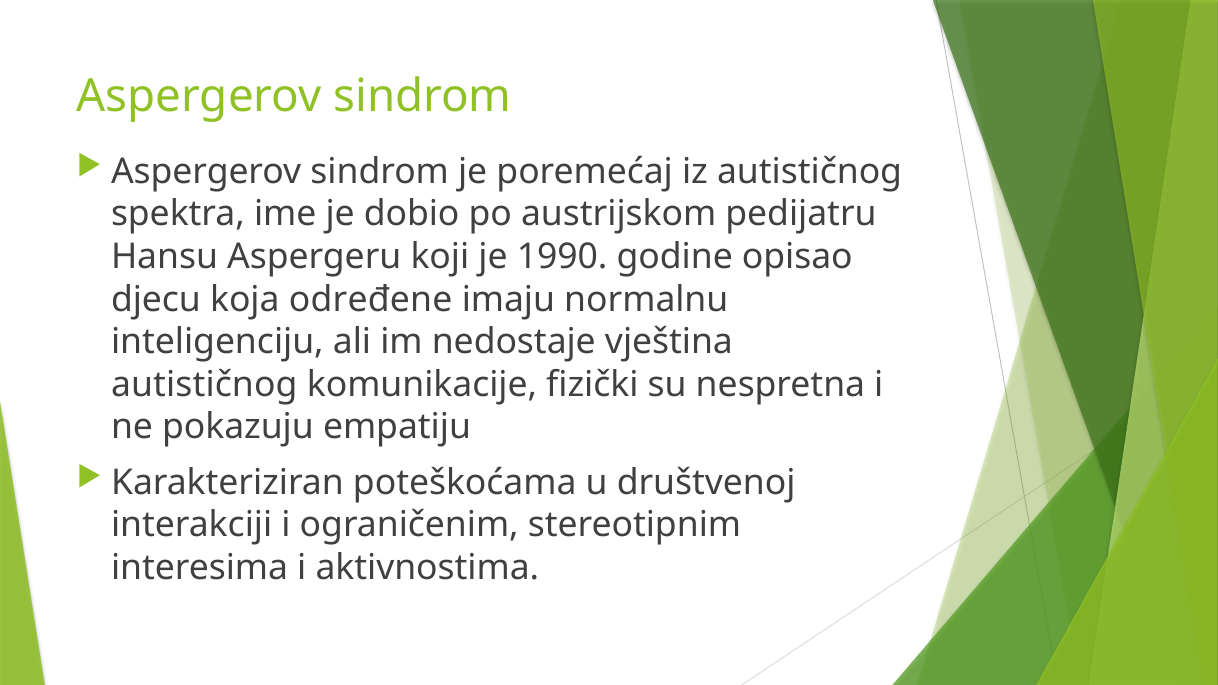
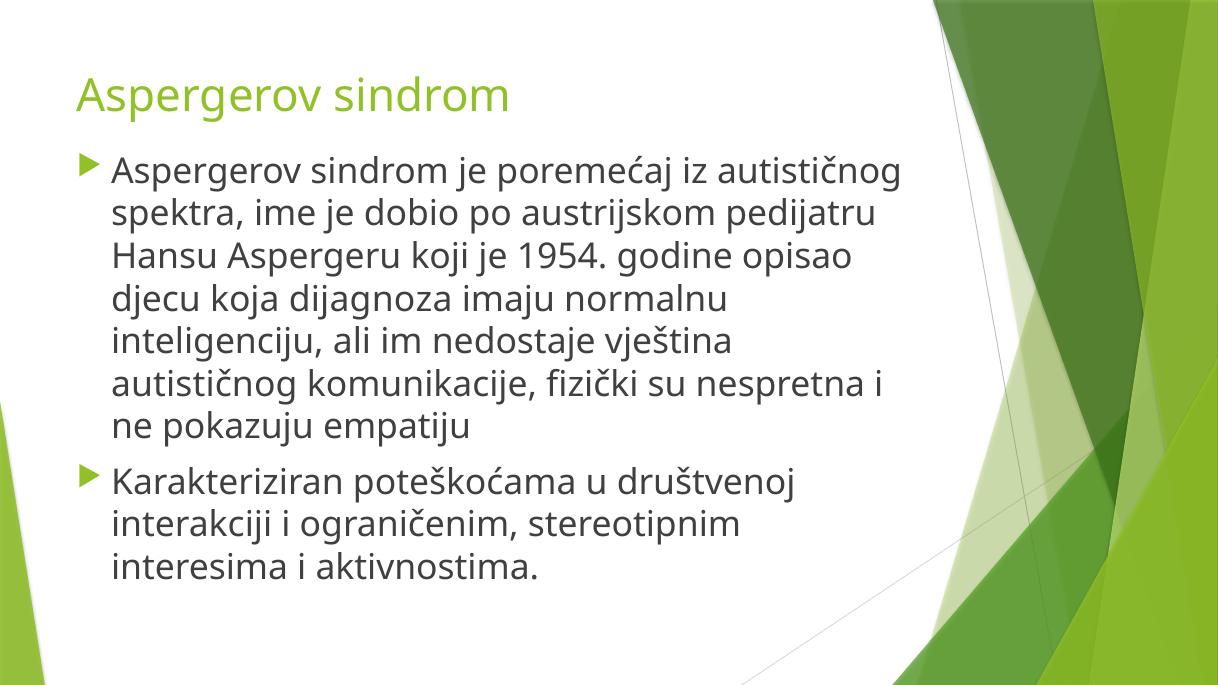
1990: 1990 -> 1954 (562, 257)
određene: određene -> dijagnoza (371, 299)
